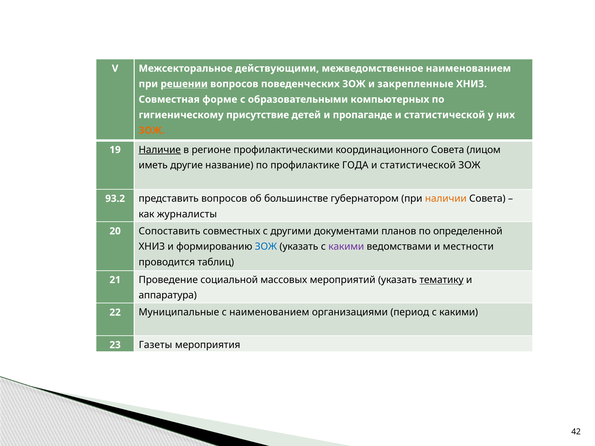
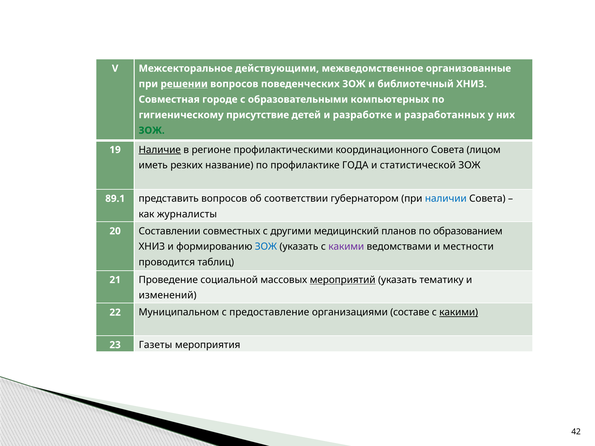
межведомственное наименованием: наименованием -> организованные (468, 68)
закрепленные: закрепленные -> библиотечный (416, 84)
форме: форме -> городе (220, 99)
пропаганде: пропаганде -> разработке (362, 115)
статистической: статистической -> разработанных (445, 115)
ЗОЖ colour: orange -> green (152, 131)
другие: другие -> резких (187, 165)
93.2: 93.2 -> 89.1 (115, 199)
большинстве: большинстве -> соответствии (296, 199)
наличии colour: orange -> blue (446, 199)
Сопоставить: Сопоставить -> Составлении (170, 231)
документами: документами -> медицинский (346, 231)
определенной: определенной -> образованием (468, 231)
мероприятий underline: none -> present (343, 280)
тематику underline: present -> none (442, 280)
аппаратура: аппаратура -> изменений (168, 296)
Муниципальные: Муниципальные -> Муниципальном (179, 313)
с наименованием: наименованием -> предоставление (269, 313)
период: период -> составе (410, 313)
какими underline: none -> present (459, 313)
